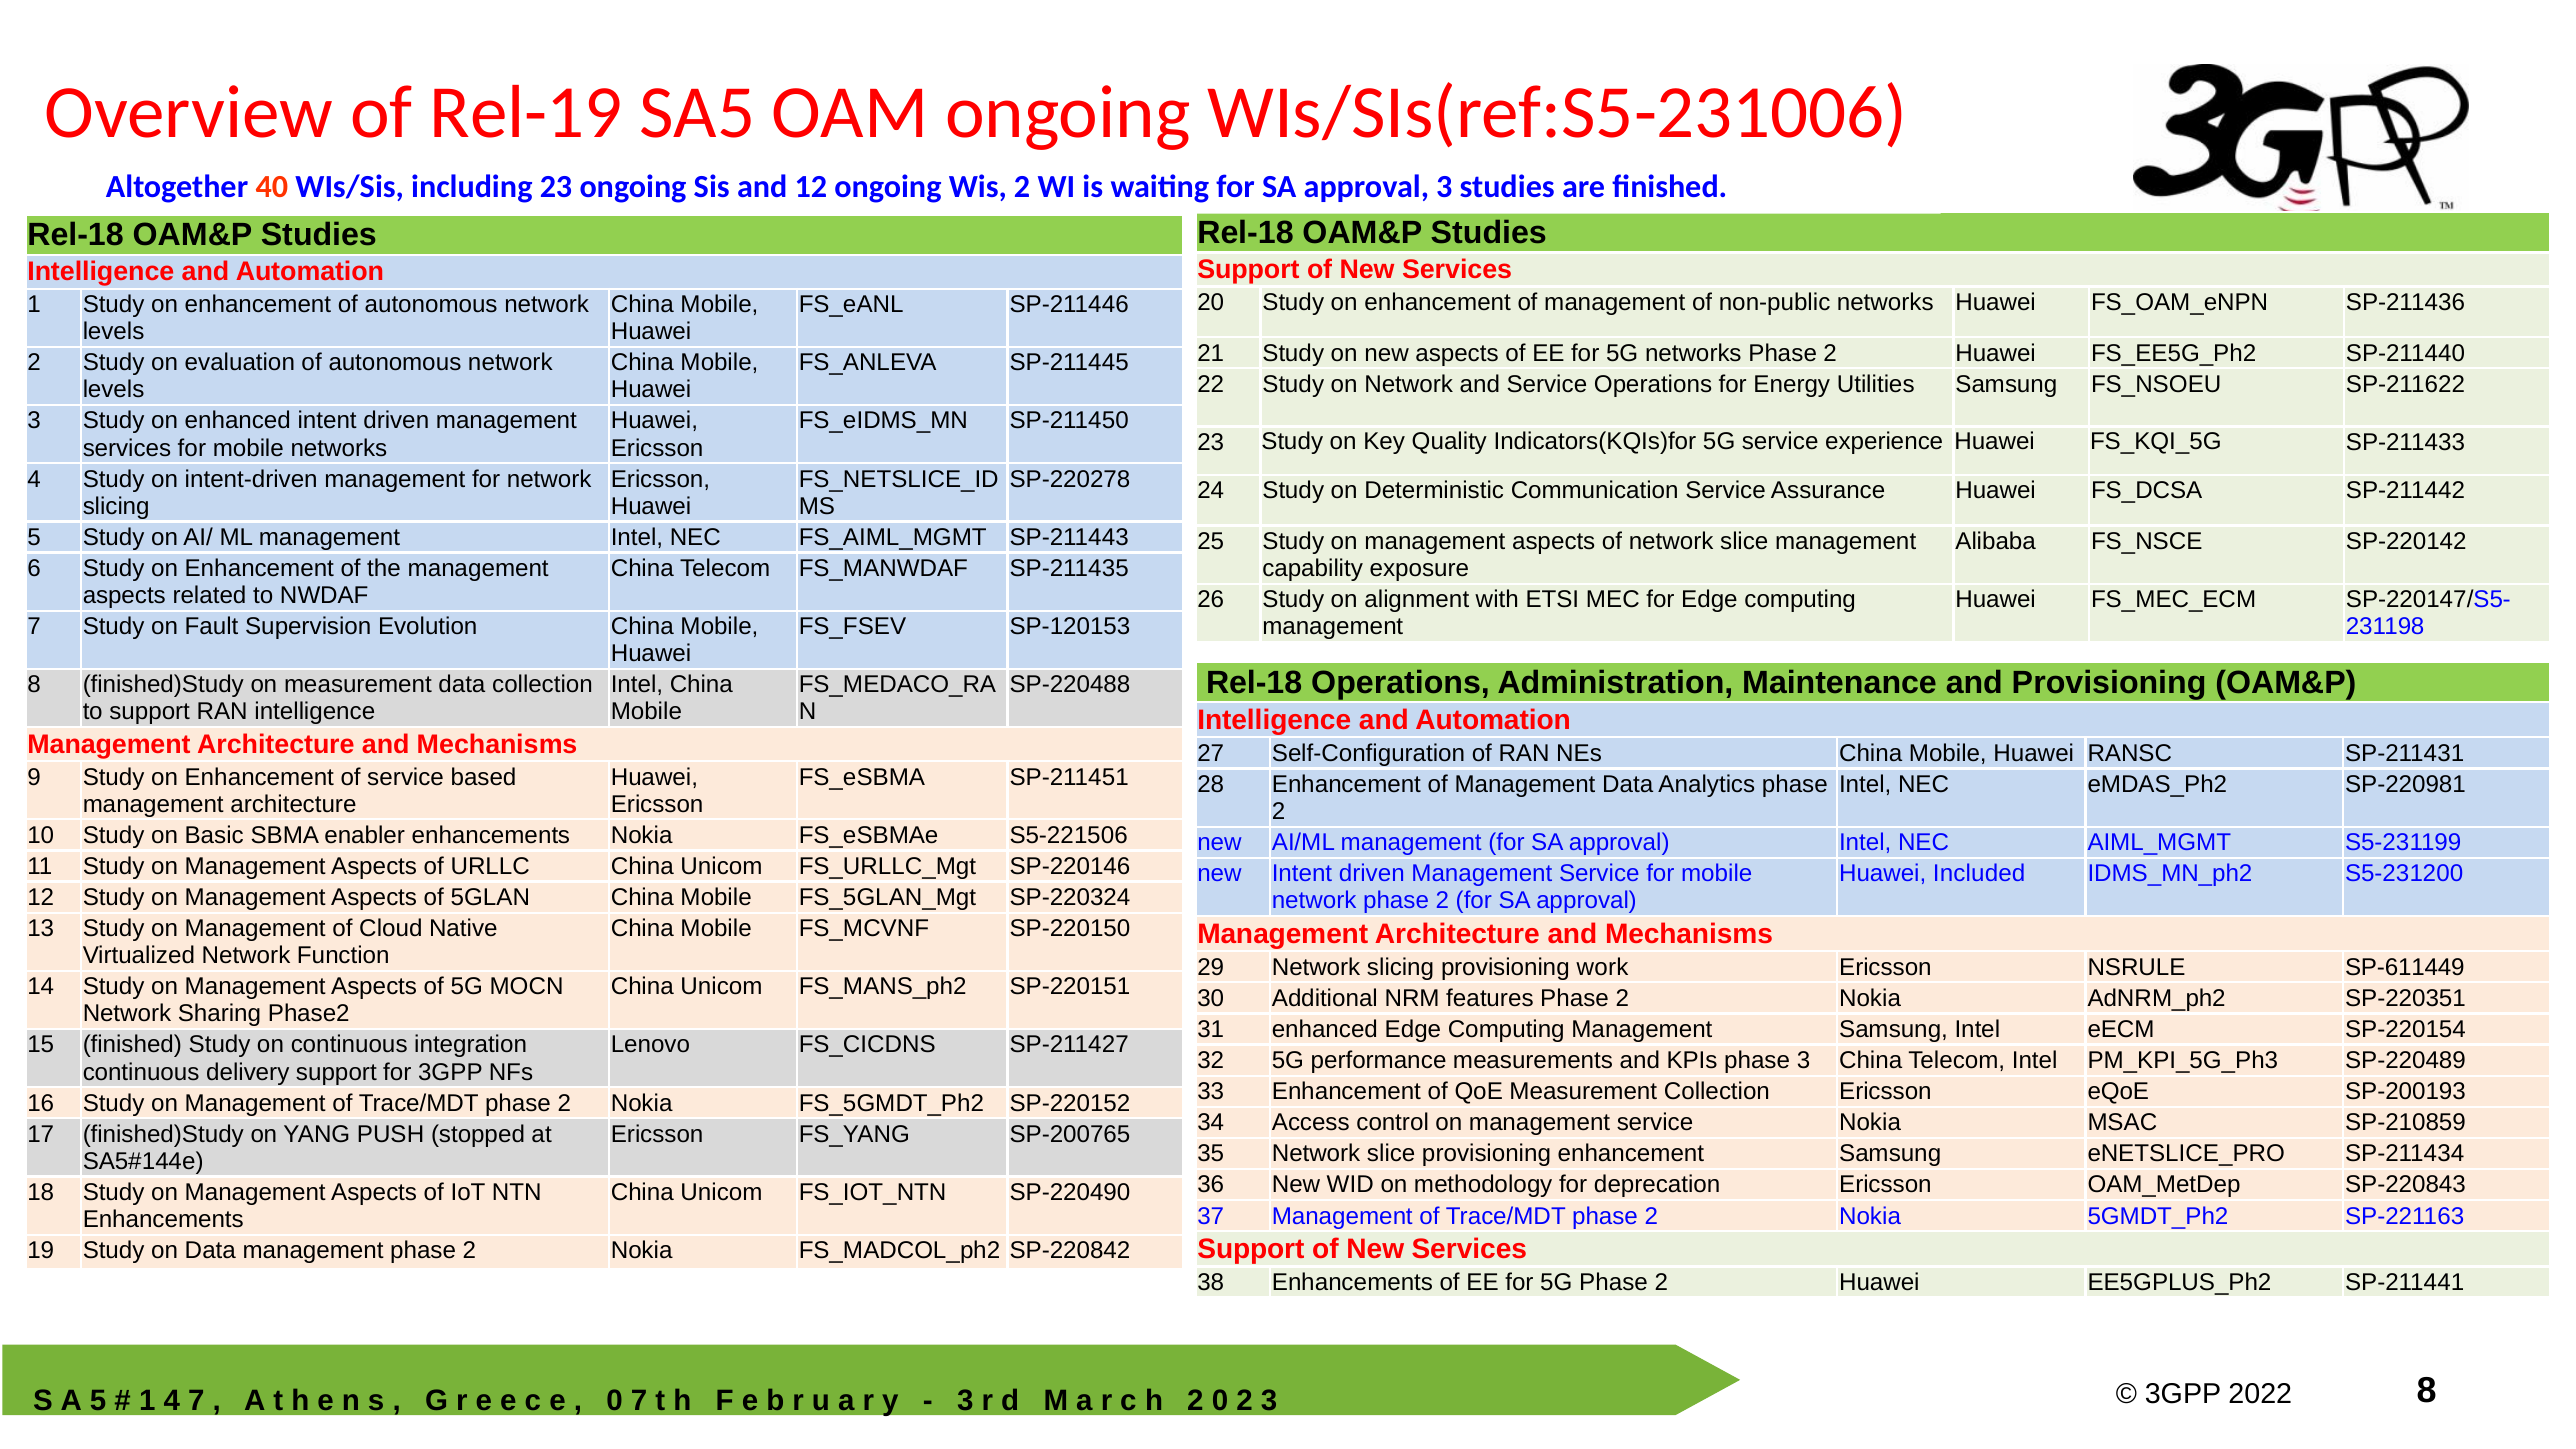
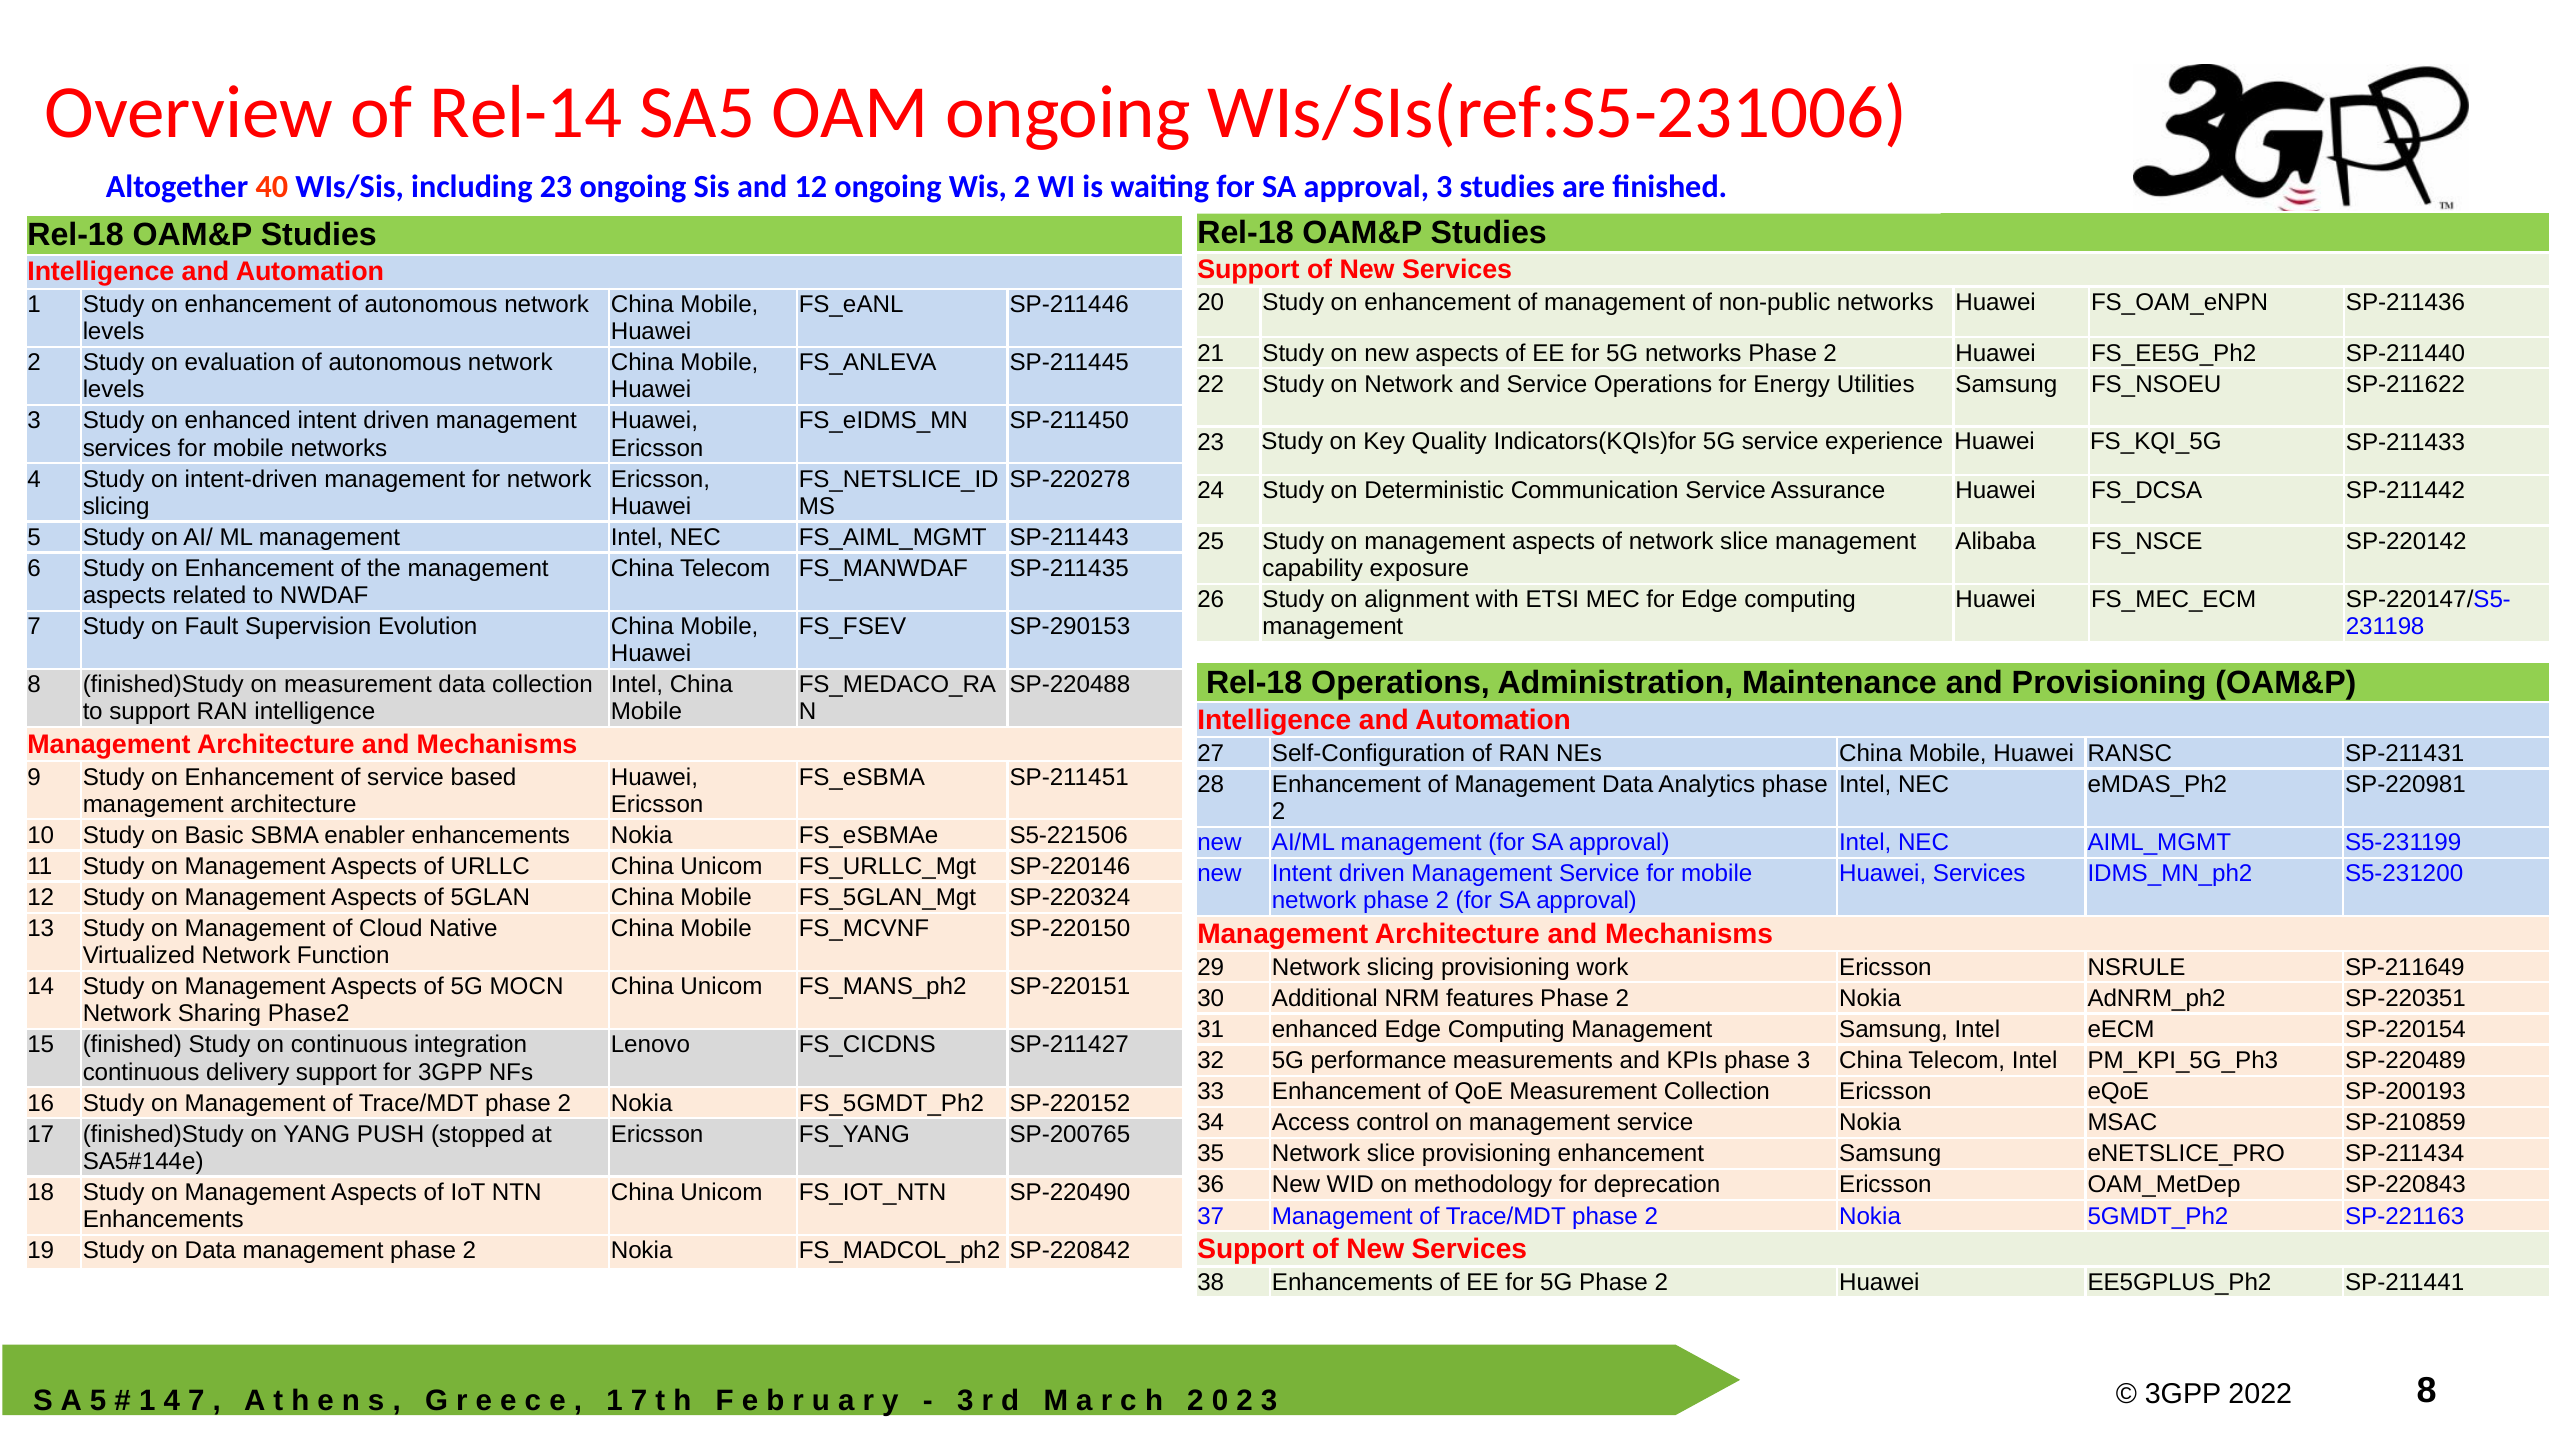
Rel-19: Rel-19 -> Rel-14 (526, 112)
SP-120153: SP-120153 -> SP-290153 (1070, 627)
Huawei Included: Included -> Services (1979, 874)
SP-611449: SP-611449 -> SP-211649 (2405, 967)
0: 0 -> 1 (615, 1401)
